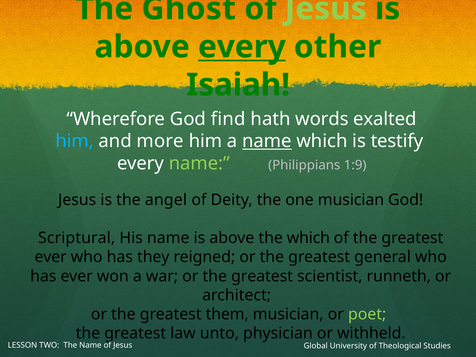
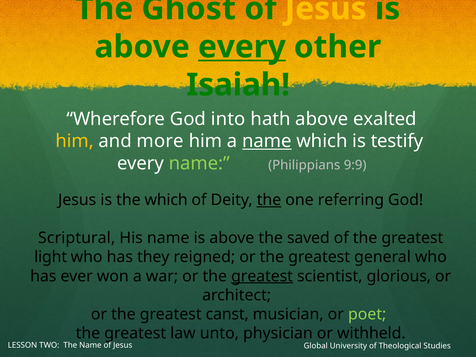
Jesus colour: light green -> yellow (326, 9)
find: find -> into (228, 119)
hath words: words -> above (322, 119)
him colour: light blue -> yellow (75, 141)
1:9: 1:9 -> 9:9 (355, 165)
the angel: angel -> which (166, 200)
the underline: none -> present (269, 200)
one musician: musician -> referring (351, 200)
the which: which -> saved (308, 238)
ever: ever -> light (51, 257)
greatest underline: none -> present (262, 276)
runneth: runneth -> glorious (399, 276)
them: them -> canst (227, 314)
